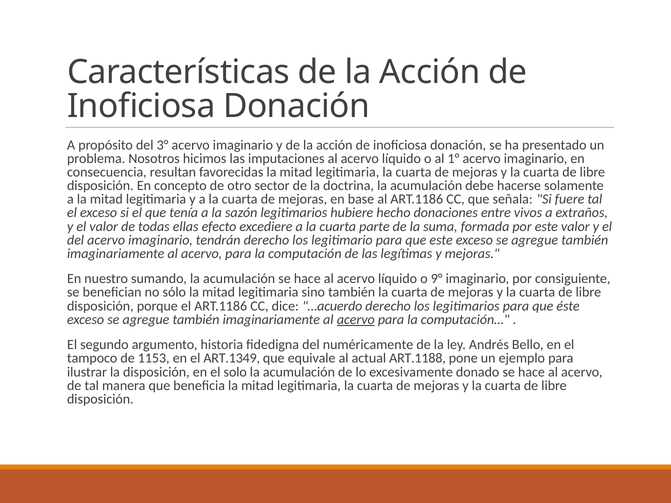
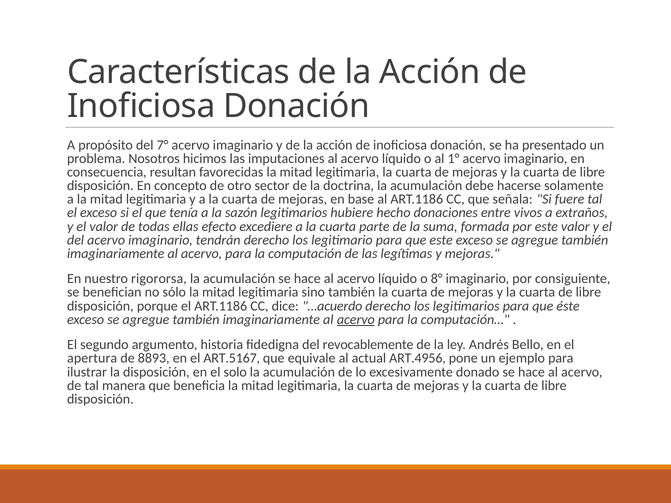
3°: 3° -> 7° (163, 145)
sumando: sumando -> rigororsa (159, 279)
9°: 9° -> 8° (437, 279)
numéricamente: numéricamente -> revocablemente (368, 345)
tampoco: tampoco -> apertura (92, 359)
1153: 1153 -> 8893 (154, 359)
ART.1349: ART.1349 -> ART.5167 (232, 359)
ART.1188: ART.1188 -> ART.4956 (418, 359)
